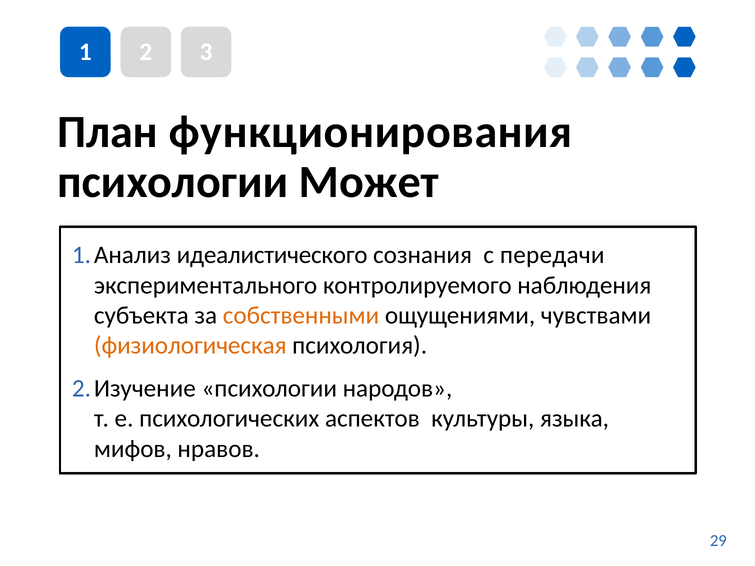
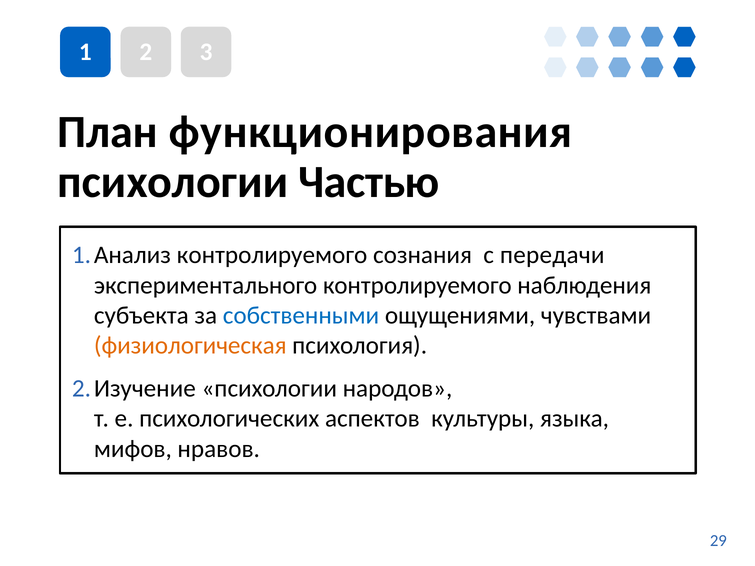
Может: Может -> Частью (369, 182)
идеалистического: идеалистического -> контролируемого (272, 255)
собственными colour: orange -> blue (301, 316)
